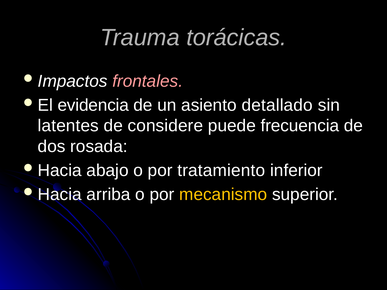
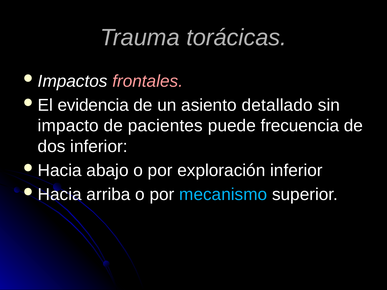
latentes: latentes -> impacto (68, 126)
considere: considere -> pacientes (165, 126)
dos rosada: rosada -> inferior (99, 147)
tratamiento: tratamiento -> exploración (221, 171)
mecanismo colour: yellow -> light blue (223, 195)
